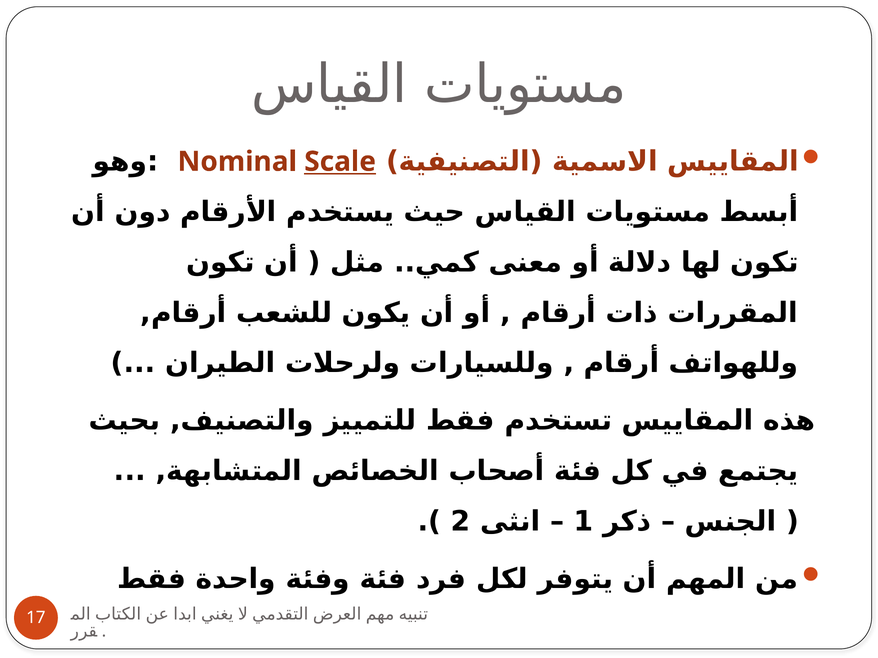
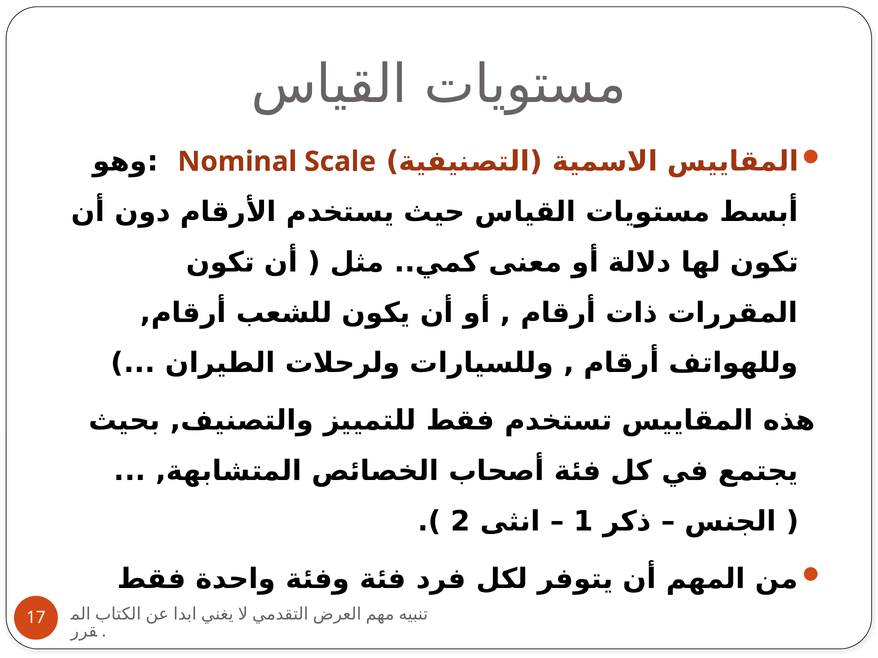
Scale underline: present -> none (340, 162)
